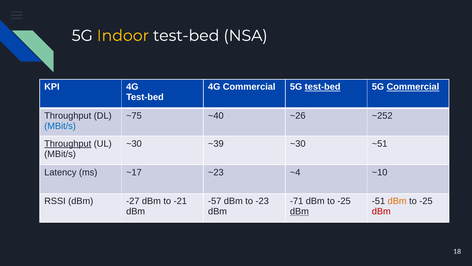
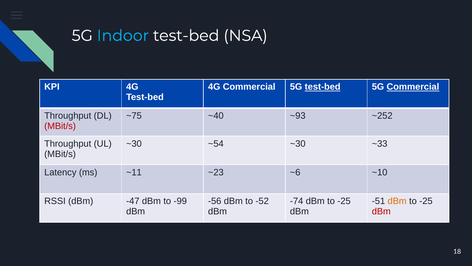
Indoor colour: yellow -> light blue (123, 36)
~26: ~26 -> ~93 (298, 116)
MBit/s colour: blue -> red (60, 126)
Throughput underline: present -> none (68, 143)
~39: ~39 -> ~54 (216, 143)
~51: ~51 -> ~33 (380, 143)
~17: ~17 -> ~11 (134, 172)
~4: ~4 -> ~6 (295, 172)
-27: -27 -> -47 (133, 201)
-21: -21 -> -99 (180, 201)
-57: -57 -> -56 (215, 201)
-23: -23 -> -52 (262, 201)
-71: -71 -> -74 (297, 201)
dBm underline: present -> none (299, 211)
